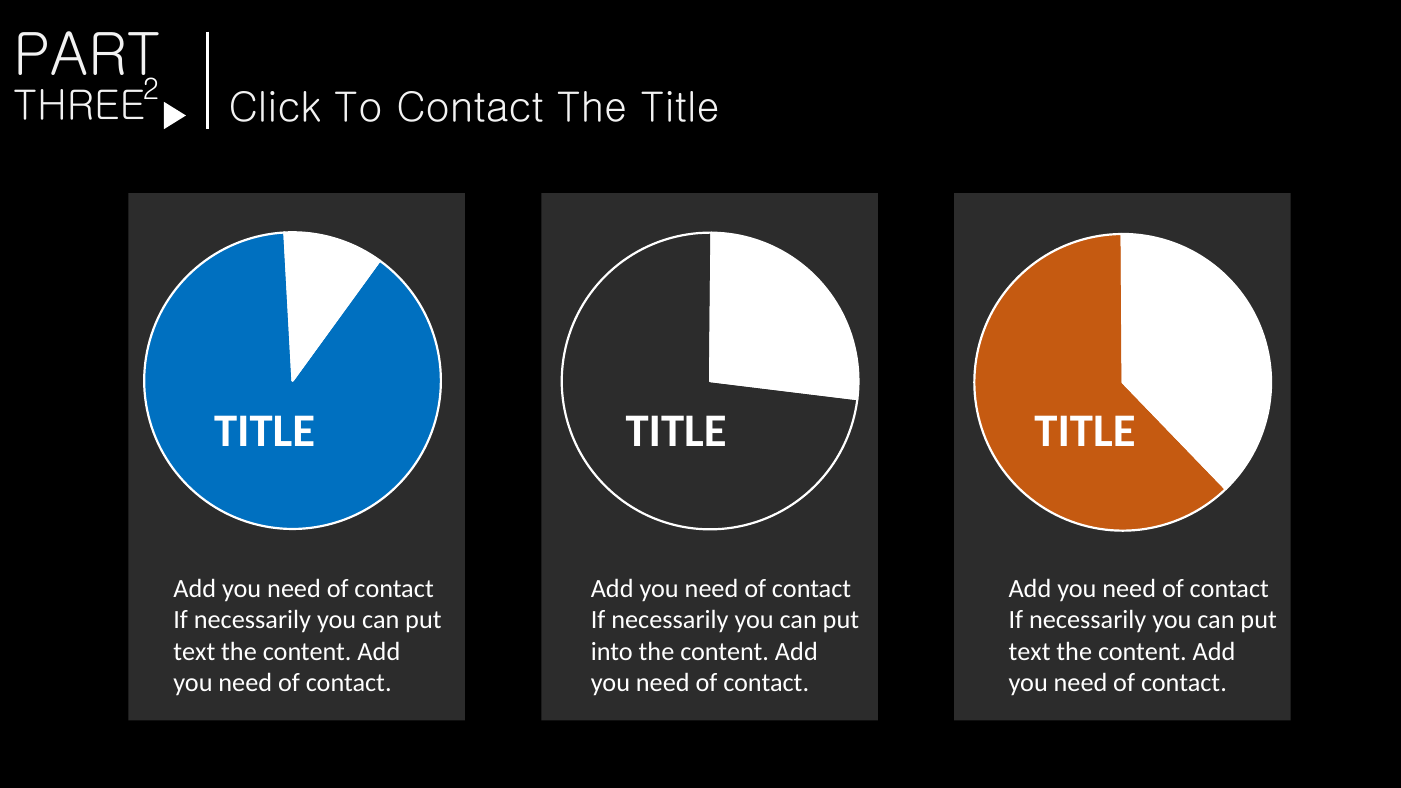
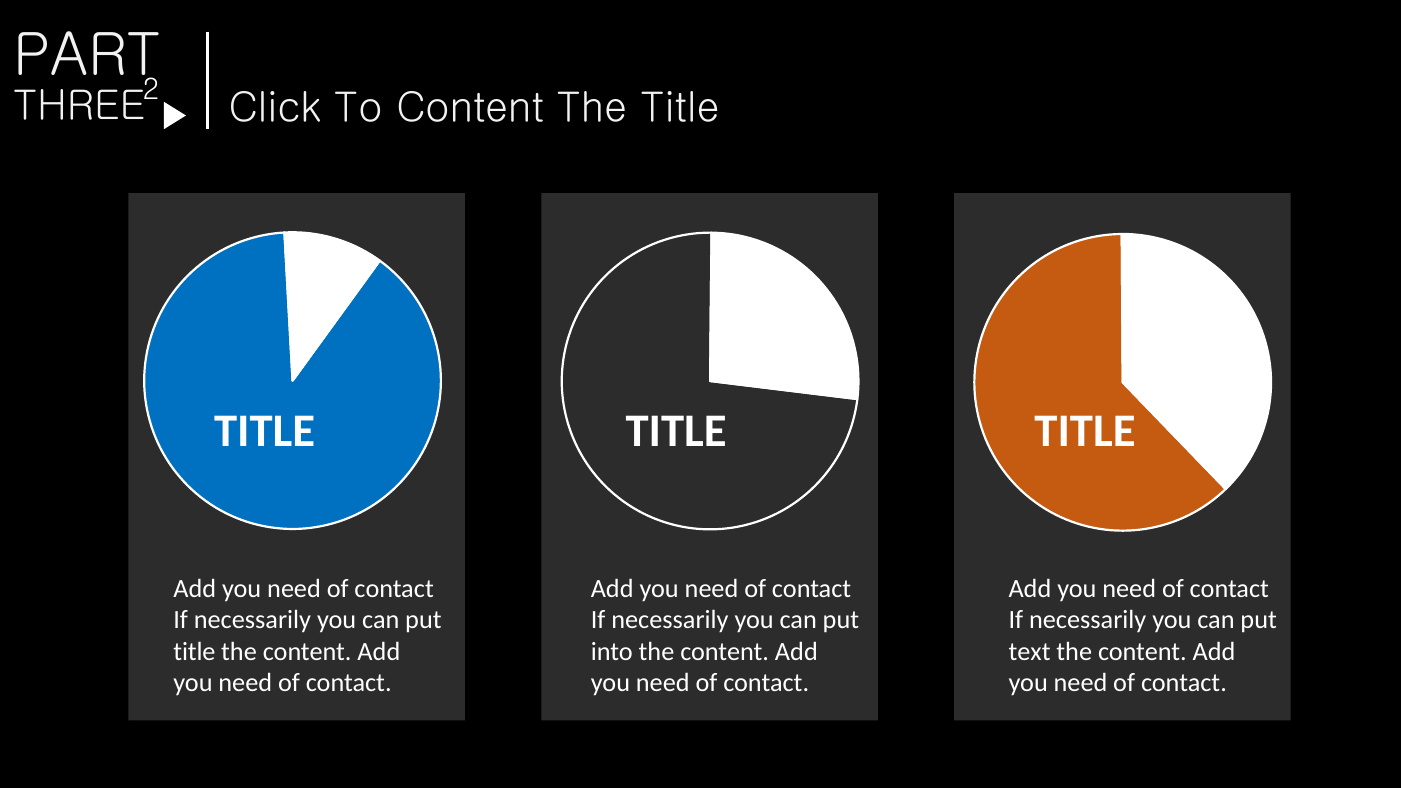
To Contact: Contact -> Content (470, 108)
text: text -> title (194, 652)
